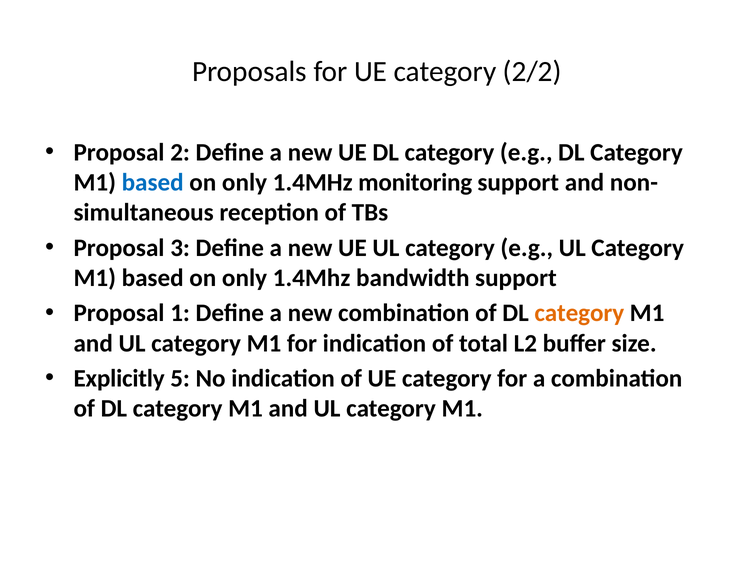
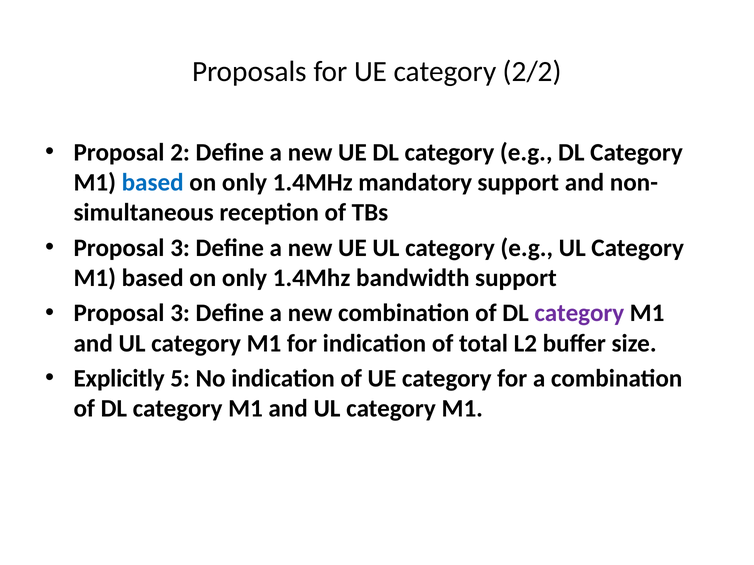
monitoring: monitoring -> mandatory (415, 183)
1: 1 -> 3 (180, 313)
category colour: orange -> purple (579, 313)
